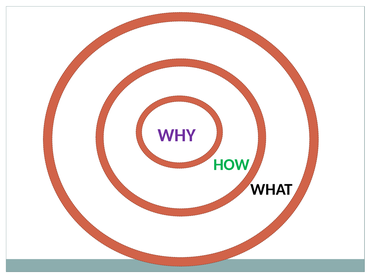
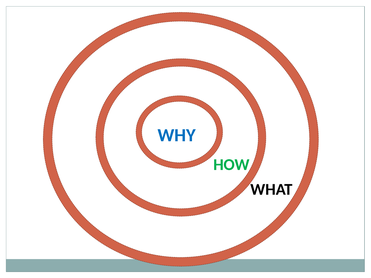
WHY colour: purple -> blue (177, 135)
